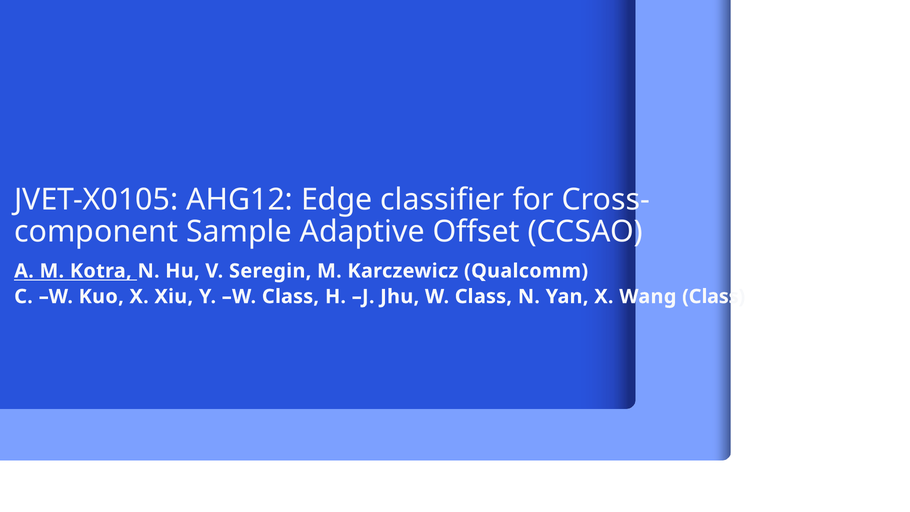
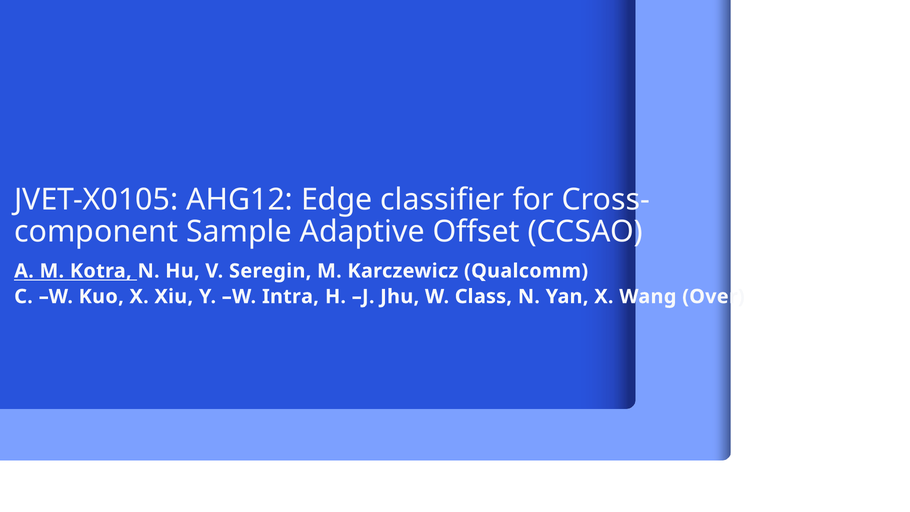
Y W Class: Class -> Intra (290, 296)
Wang Class: Class -> Over (713, 296)
